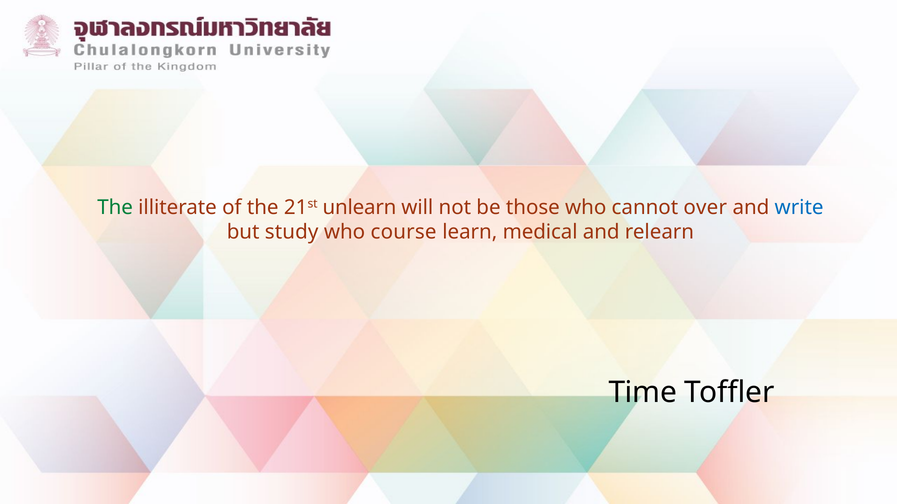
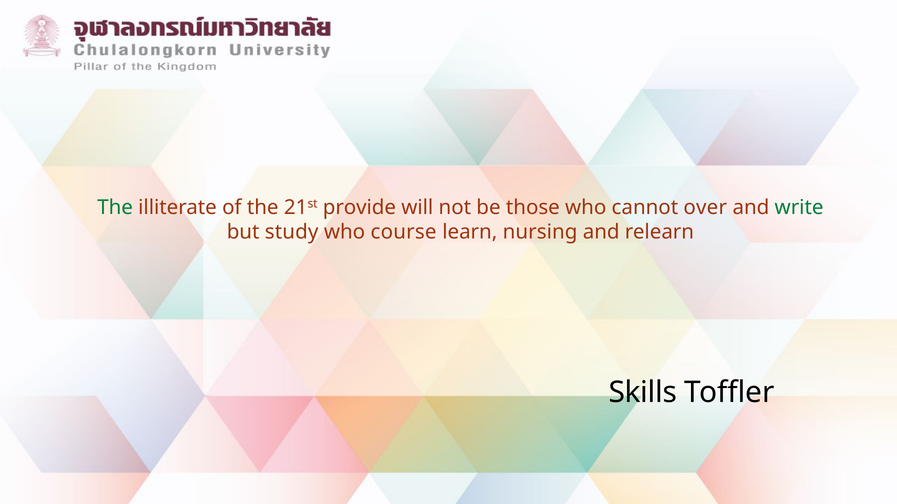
unlearn: unlearn -> provide (359, 207)
write colour: blue -> green (799, 207)
medical: medical -> nursing (540, 232)
Time: Time -> Skills (643, 393)
